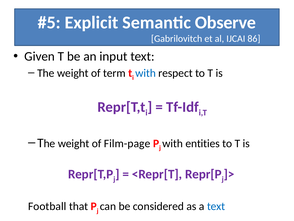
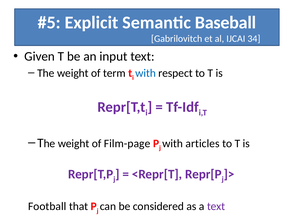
Observe: Observe -> Baseball (226, 22)
86: 86 -> 34 (254, 39)
entities: entities -> articles (203, 143)
text colour: blue -> purple (216, 206)
